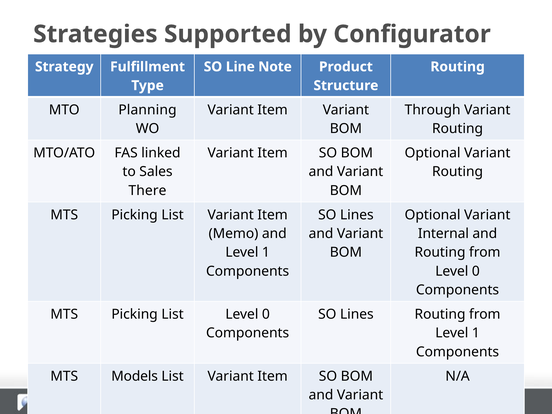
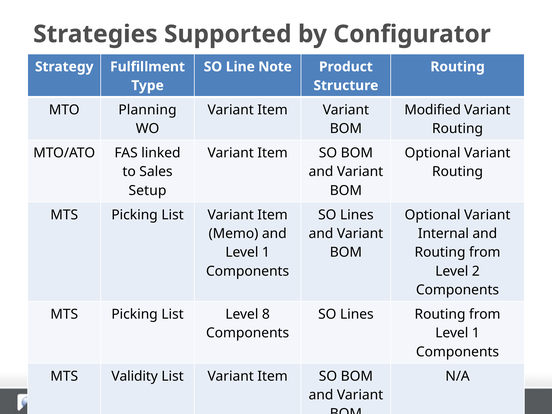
Through: Through -> Modified (433, 110)
There: There -> Setup (147, 191)
0: 0 -> 2 (476, 271)
List Level 0: 0 -> 8 (266, 314)
Models: Models -> Validity (135, 376)
